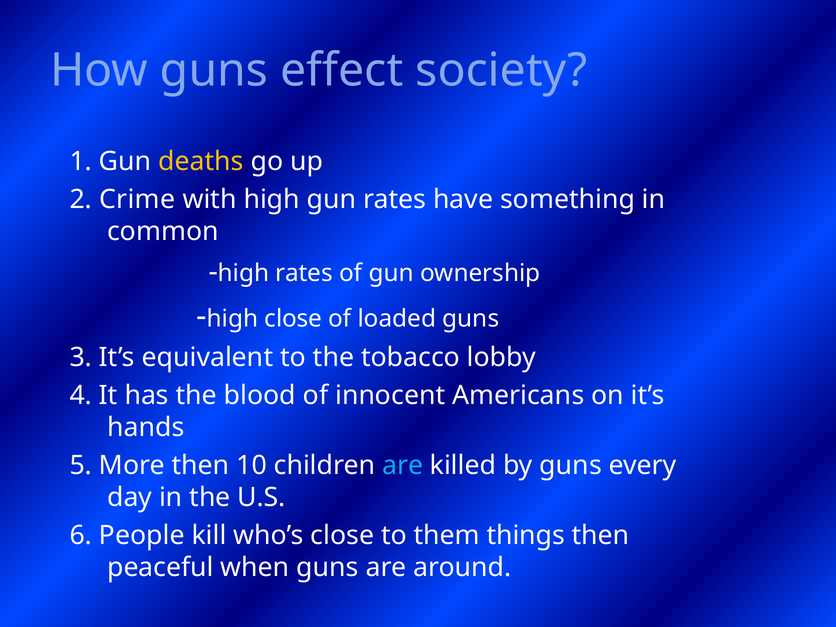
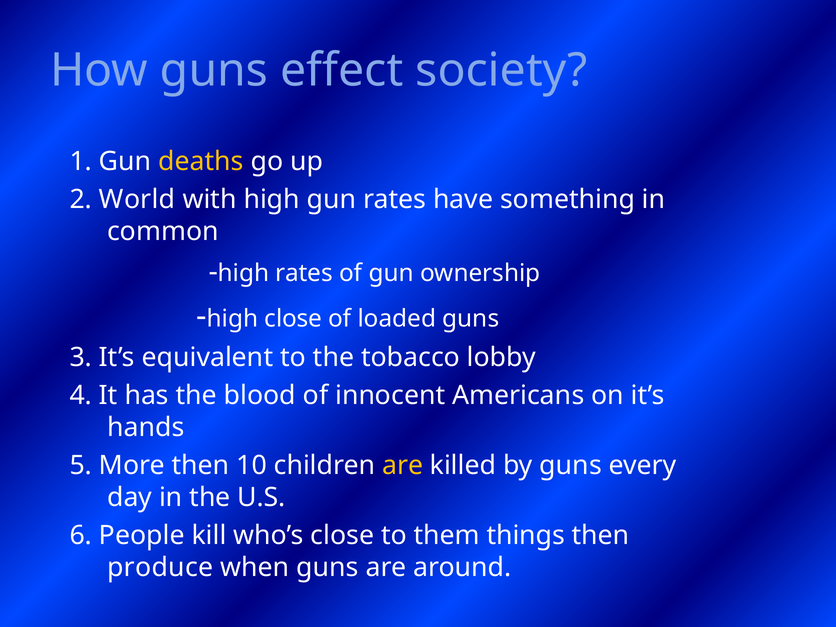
Crime: Crime -> World (137, 199)
are colour: light blue -> yellow (403, 465)
peaceful: peaceful -> produce (160, 567)
